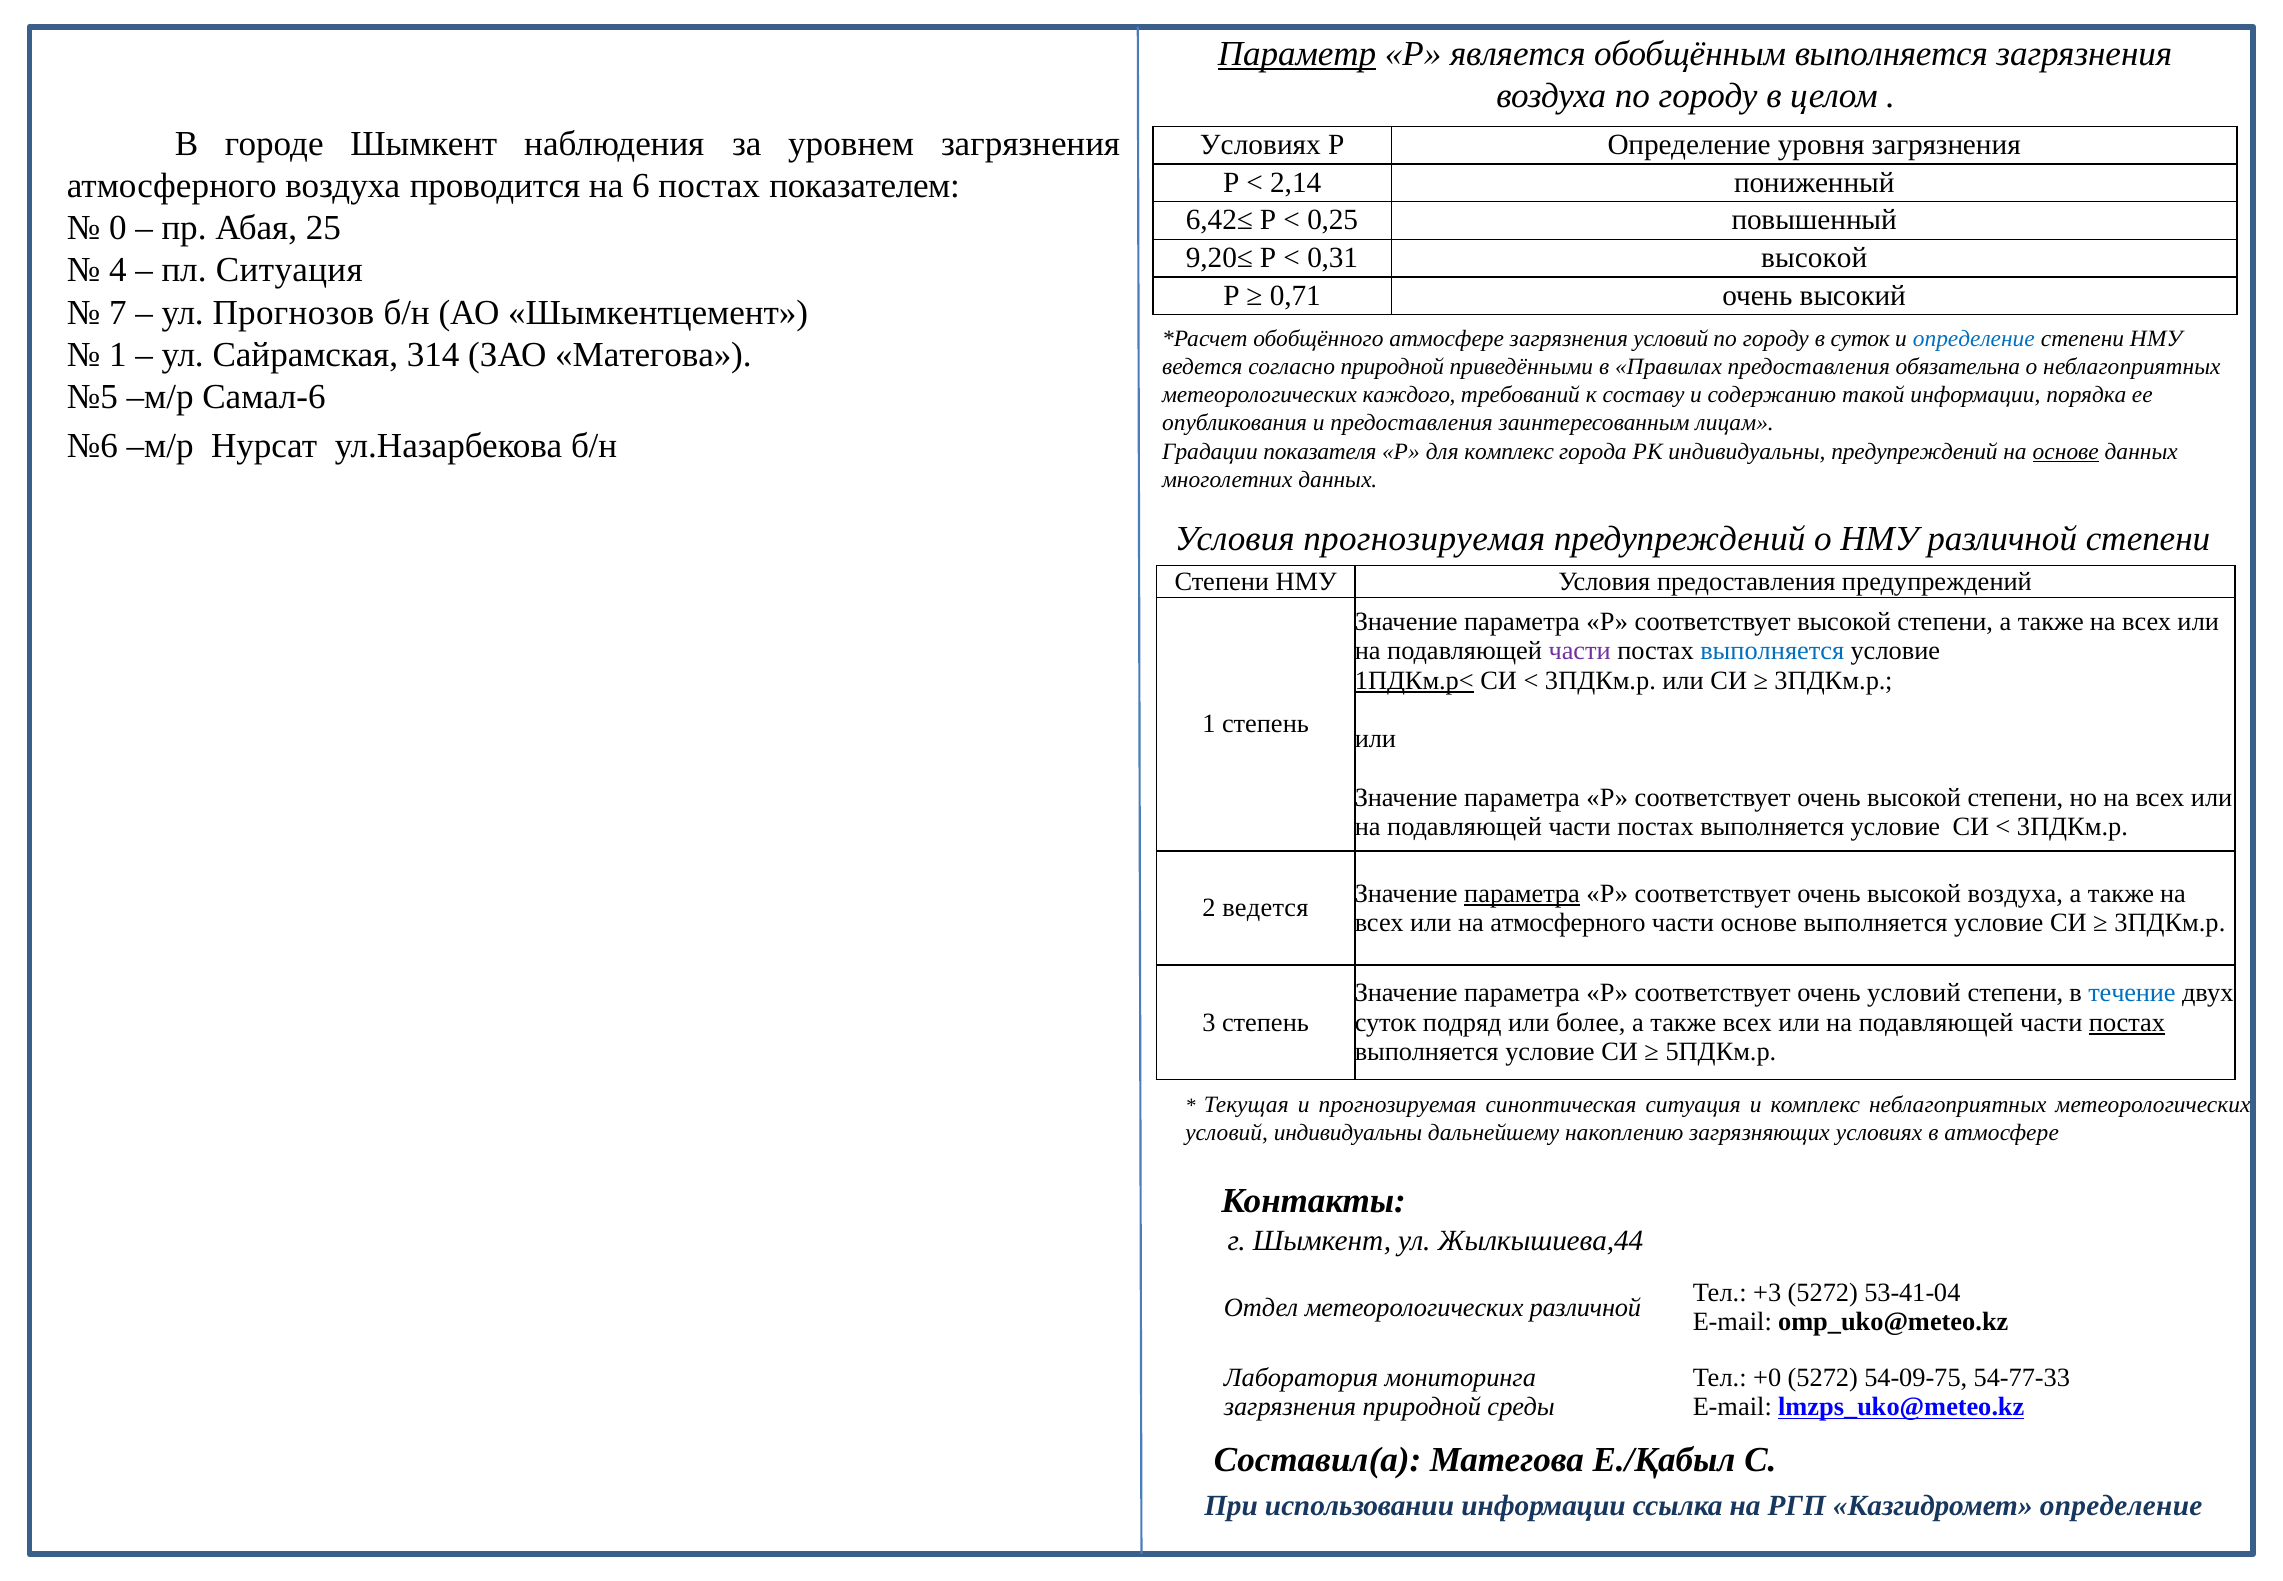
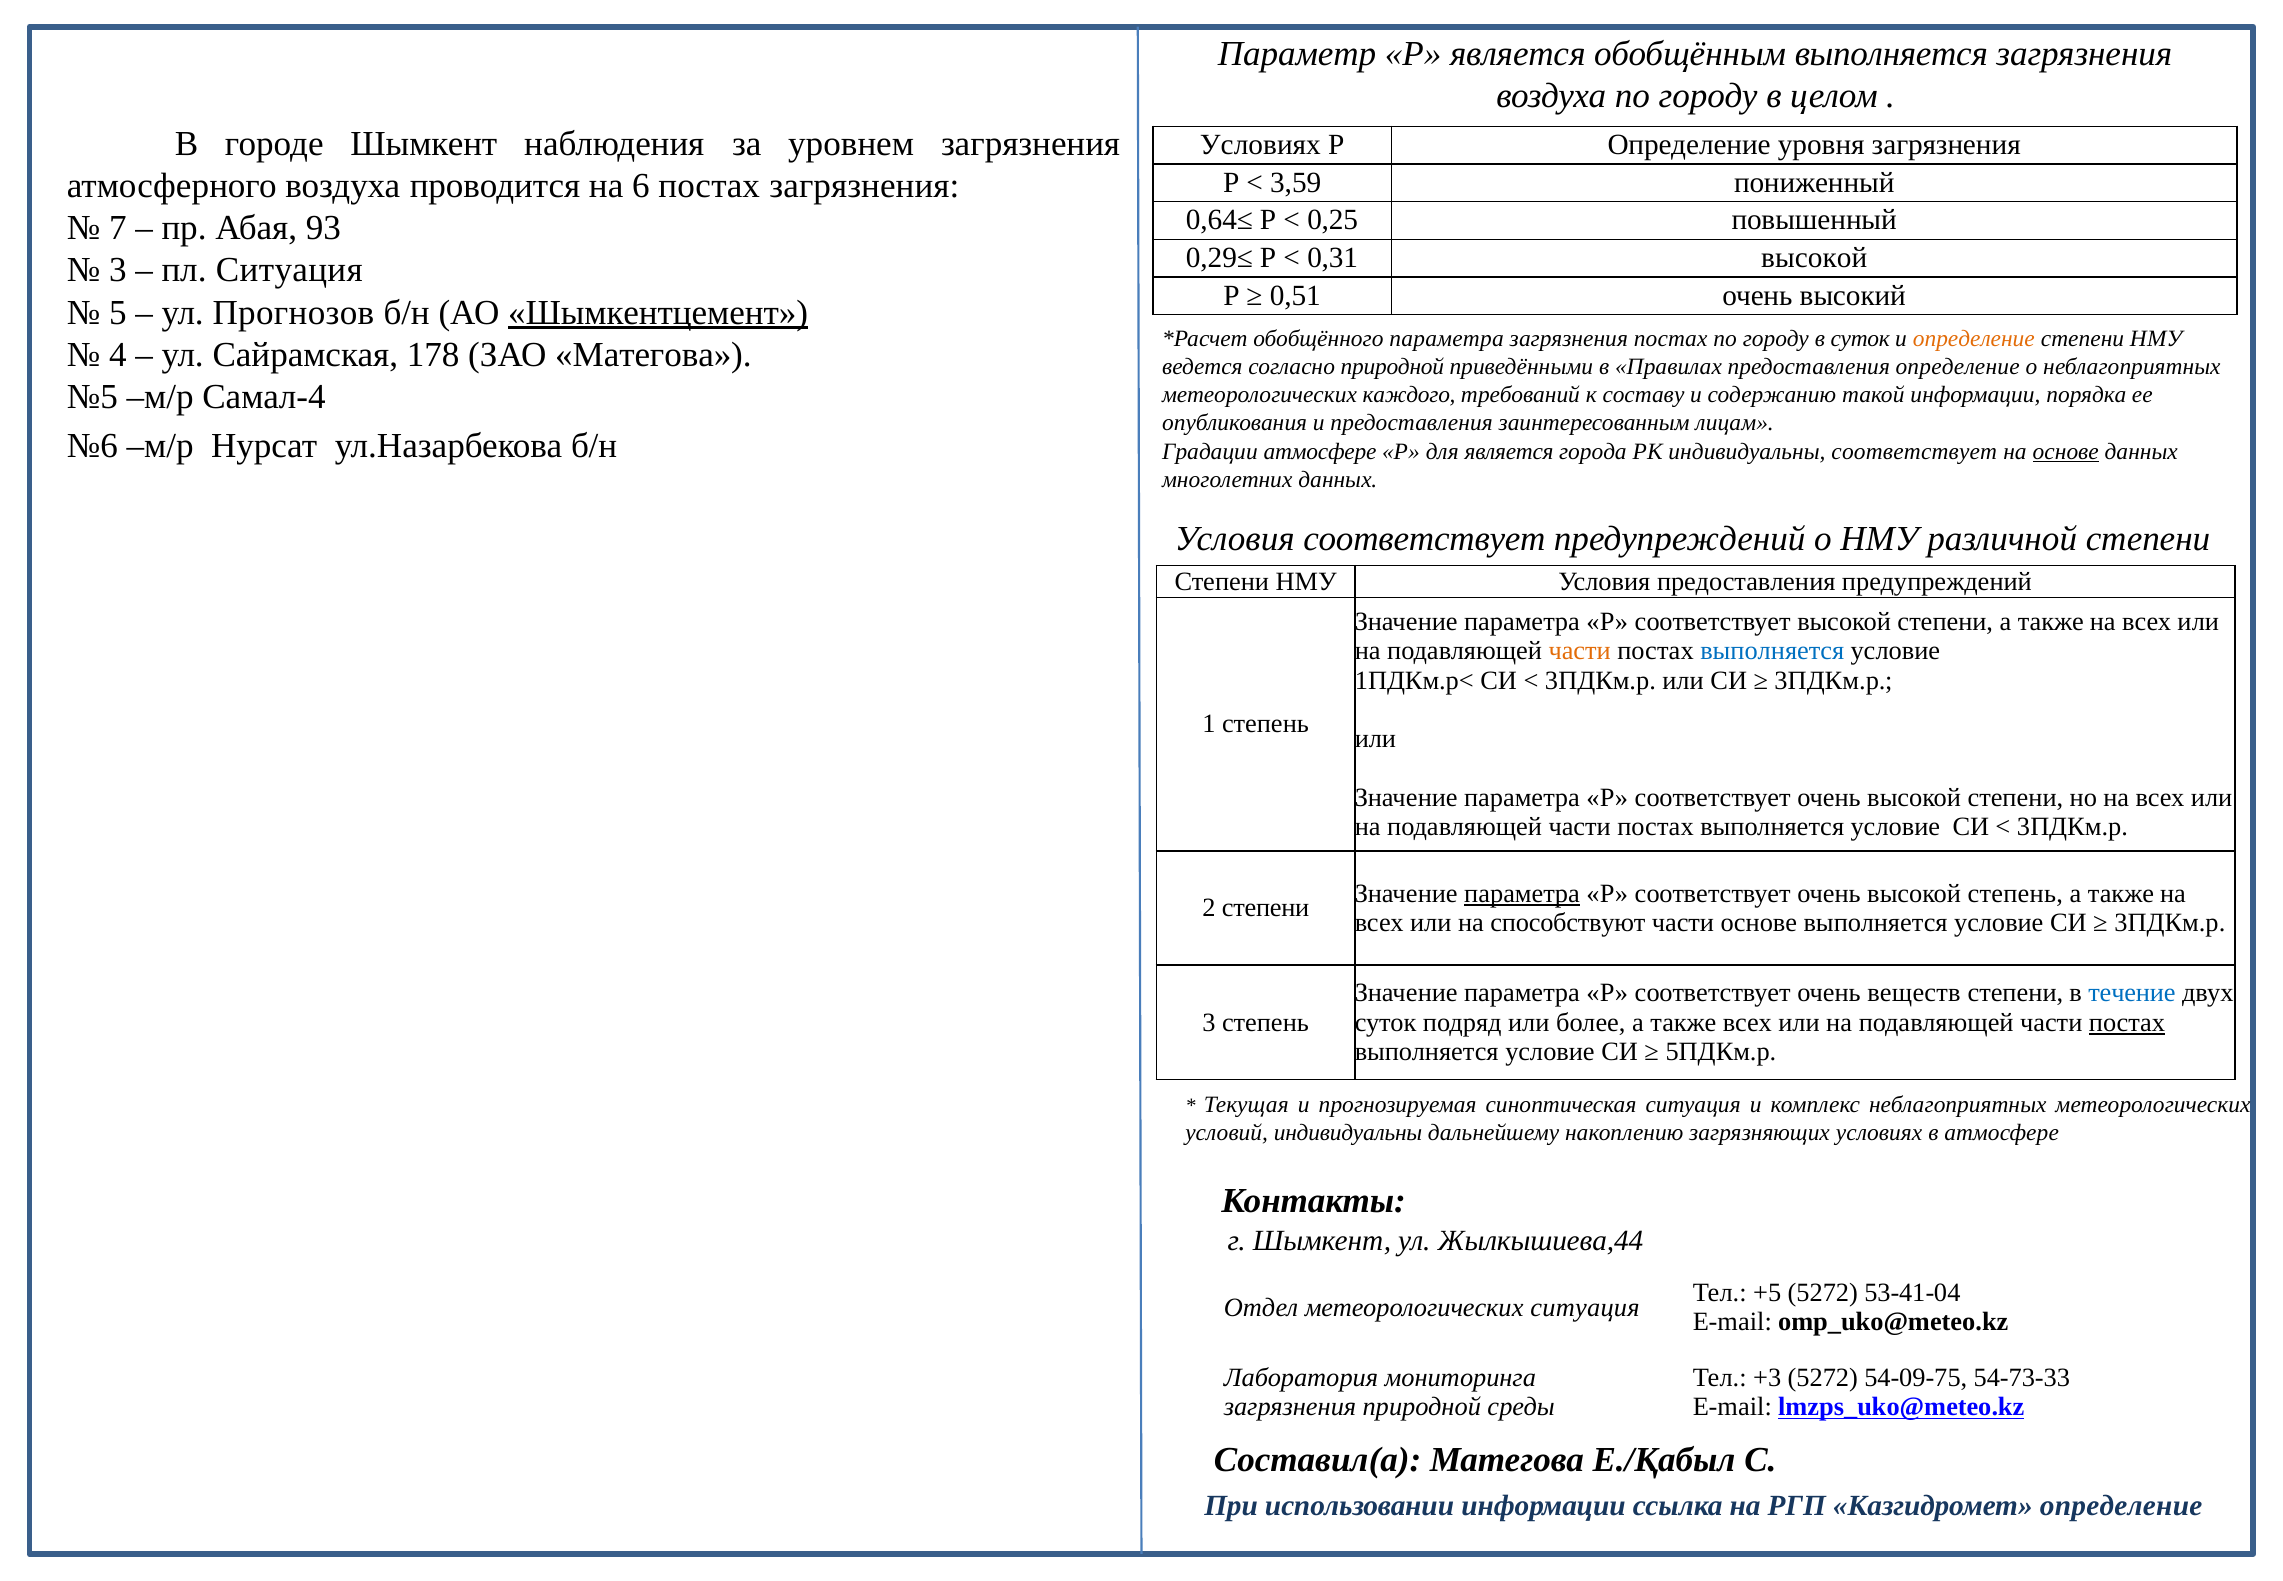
Параметр underline: present -> none (1297, 54)
2,14: 2,14 -> 3,59 (1296, 183)
постах показателем: показателем -> загрязнения (864, 186)
6,42≤: 6,42≤ -> 0,64≤ (1219, 220)
0: 0 -> 7 (118, 228)
25: 25 -> 93 (323, 228)
9,20≤: 9,20≤ -> 0,29≤ (1219, 258)
4: 4 -> 3 (118, 270)
0,71: 0,71 -> 0,51 (1295, 296)
7: 7 -> 5 (118, 312)
Шымкентцемент underline: none -> present (658, 312)
обобщённого атмосфере: атмосфере -> параметра (1447, 339)
загрязнения условий: условий -> постах (1671, 339)
определение colour: blue -> orange (1974, 339)
1: 1 -> 4 (118, 354)
314: 314 -> 178 (433, 354)
предоставления обязательна: обязательна -> определение (1958, 367)
Самал-6: Самал-6 -> Самал-4 (264, 397)
Градации показателя: показателя -> атмосфере (1320, 451)
для комплекс: комплекс -> является (1509, 451)
индивидуальны предупреждений: предупреждений -> соответствует (1914, 451)
Условия прогнозируемая: прогнозируемая -> соответствует (1424, 538)
части colour: purple -> orange (1580, 651)
1ПДКм.р< underline: present -> none (1414, 680)
высокой воздуха: воздуха -> степень (2015, 893)
2 ведется: ведется -> степени (1266, 908)
на атмосферного: атмосферного -> способствуют (1568, 923)
очень условий: условий -> веществ (1914, 993)
+3: +3 -> +5 (1767, 1293)
метеорологических различной: различной -> ситуация (1585, 1307)
+0: +0 -> +3 (1767, 1377)
54-77-33: 54-77-33 -> 54-73-33 (2022, 1377)
